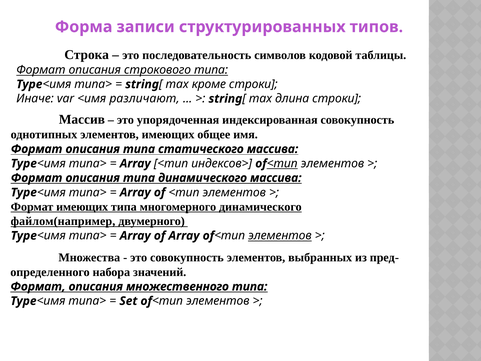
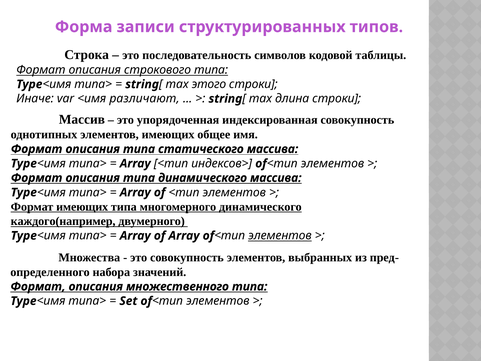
кроме: кроме -> этого (209, 84)
<тип underline: present -> none (282, 163)
файлом(например: файлом(например -> каждого(например (63, 221)
